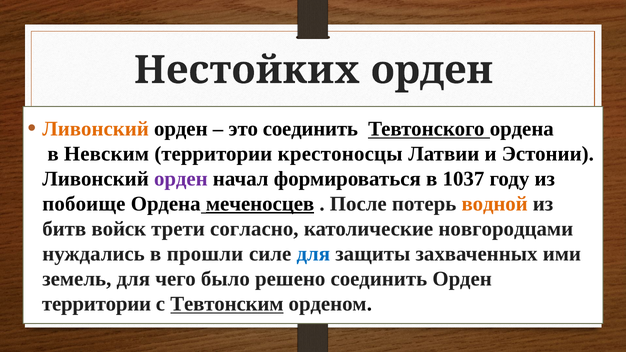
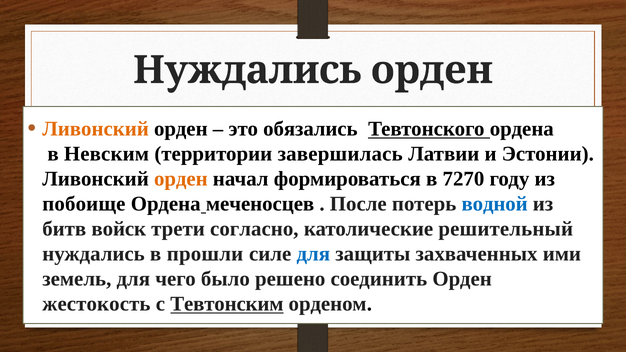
Нестойких: Нестойких -> Нуждались (247, 70)
это соединить: соединить -> обязались (310, 129)
крестоносцы: крестоносцы -> завершилась (340, 154)
орден colour: purple -> orange (181, 179)
1037: 1037 -> 7270 (463, 179)
меченосцев underline: present -> none (260, 204)
водной colour: orange -> blue (495, 204)
новгородцами: новгородцами -> решительный (506, 229)
территории: территории -> жестокость (96, 304)
